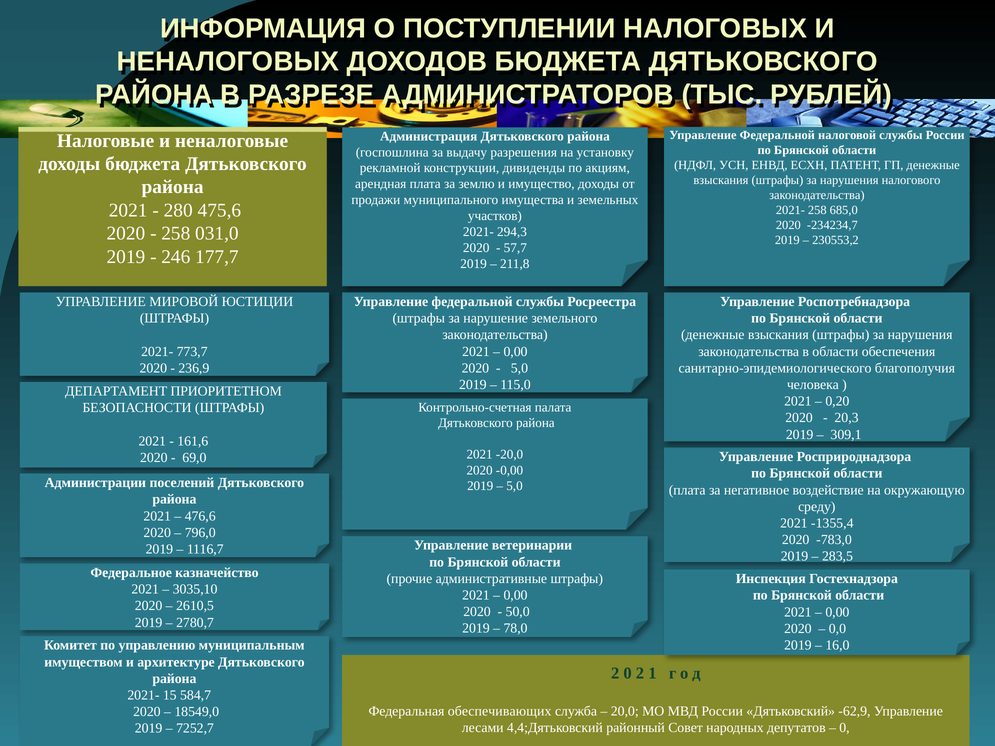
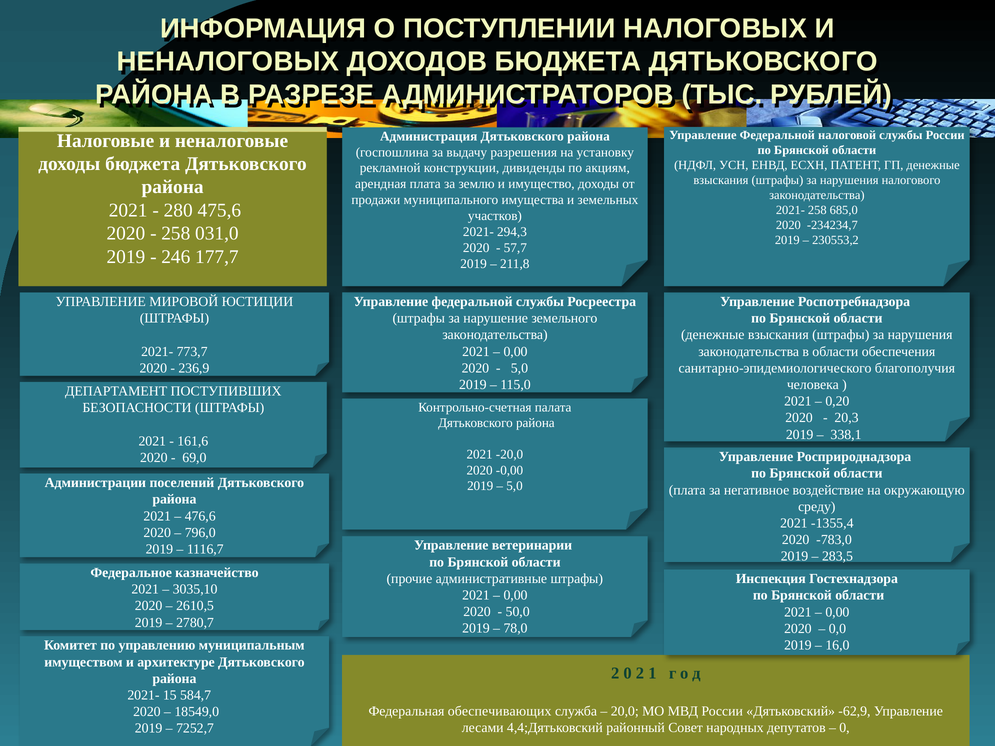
ПРИОРИТЕТНОМ: ПРИОРИТЕТНОМ -> ПОСТУПИВШИХ (226, 391)
309,1: 309,1 -> 338,1 (846, 435)
